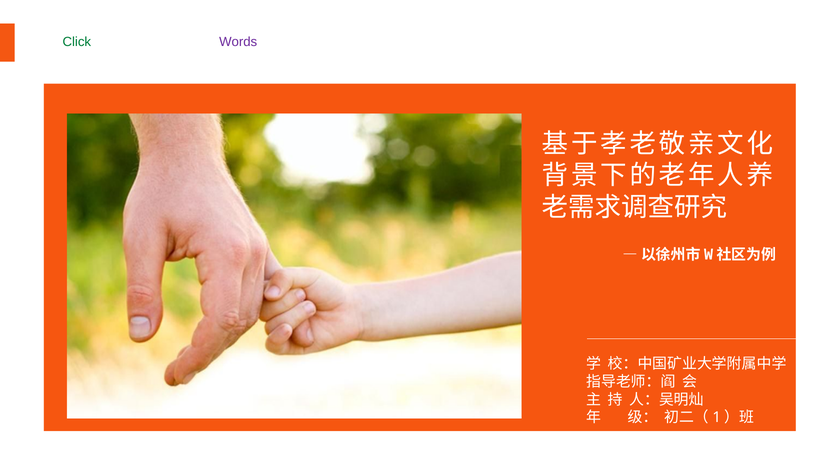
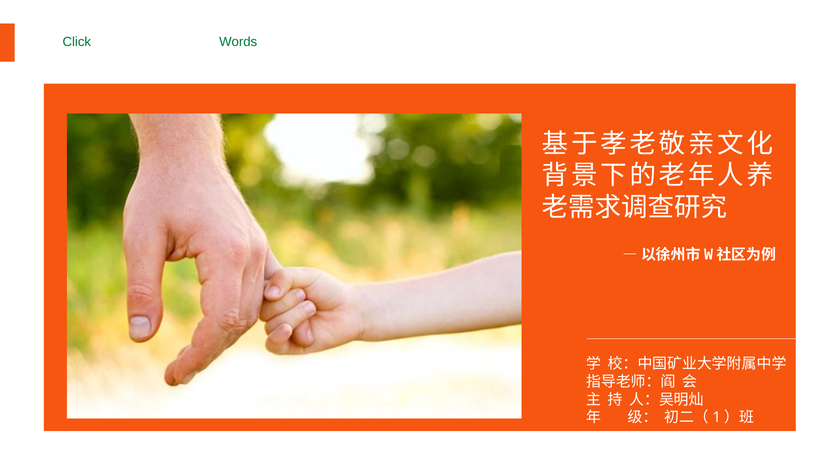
Words colour: purple -> green (238, 42)
